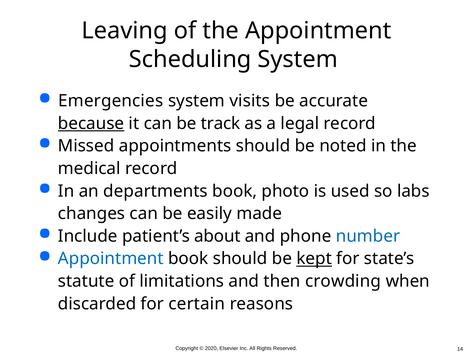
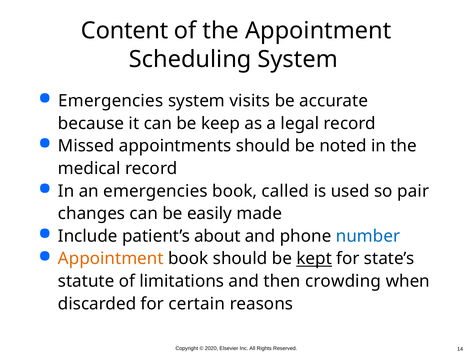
Leaving: Leaving -> Content (125, 31)
because underline: present -> none (91, 123)
track: track -> keep (221, 123)
an departments: departments -> emergencies (156, 191)
photo: photo -> called (285, 191)
labs: labs -> pair (413, 191)
Appointment colour: blue -> orange (111, 258)
